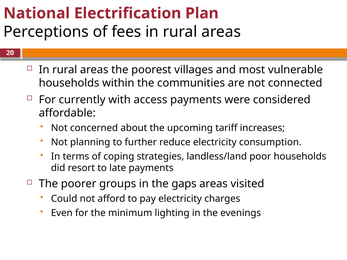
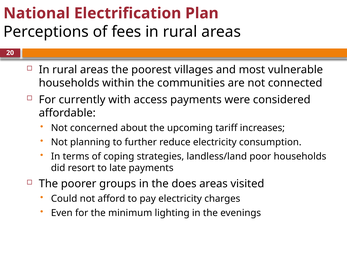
gaps: gaps -> does (184, 184)
